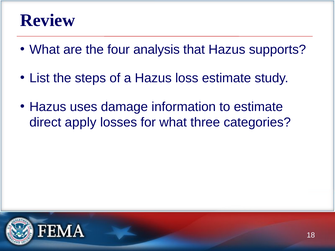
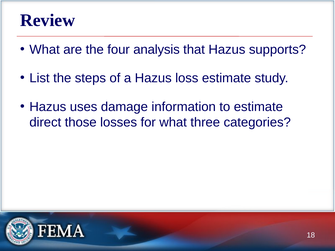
apply: apply -> those (81, 123)
